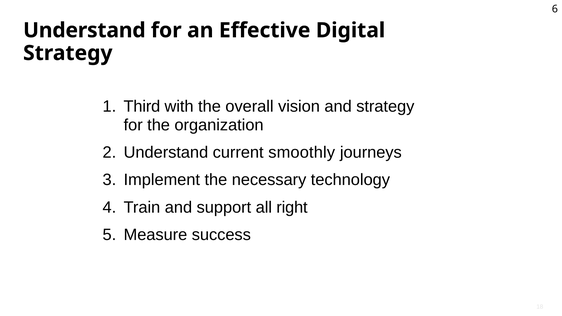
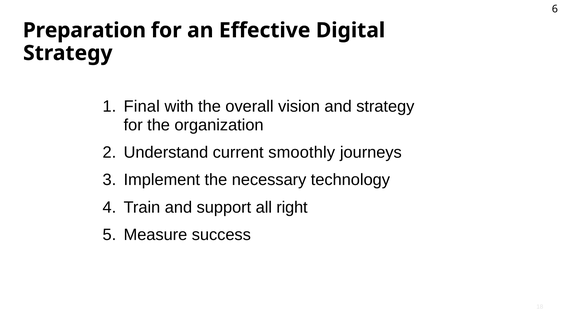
Understand: Understand -> Preparation (84, 30)
Third: Third -> Final (142, 106)
